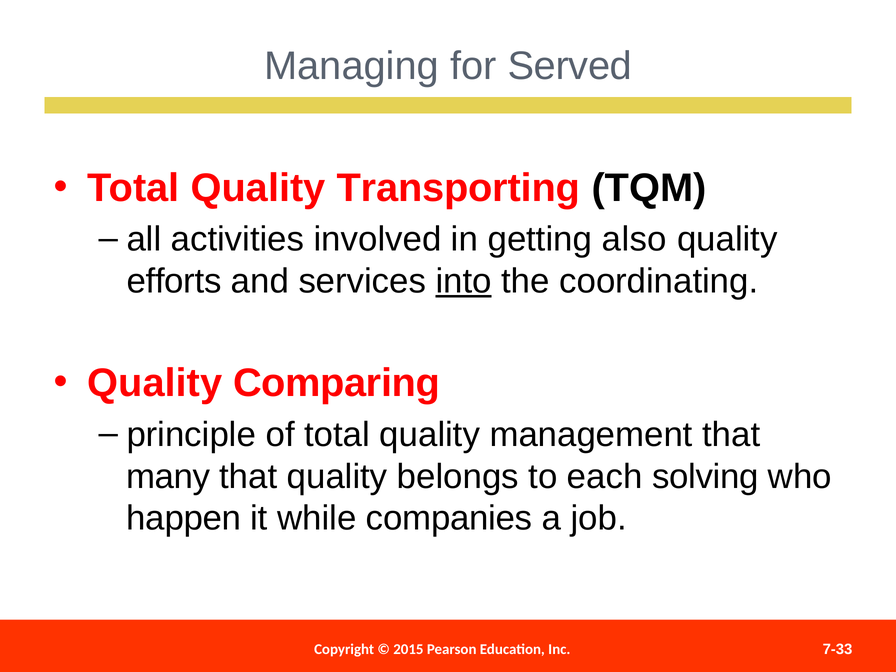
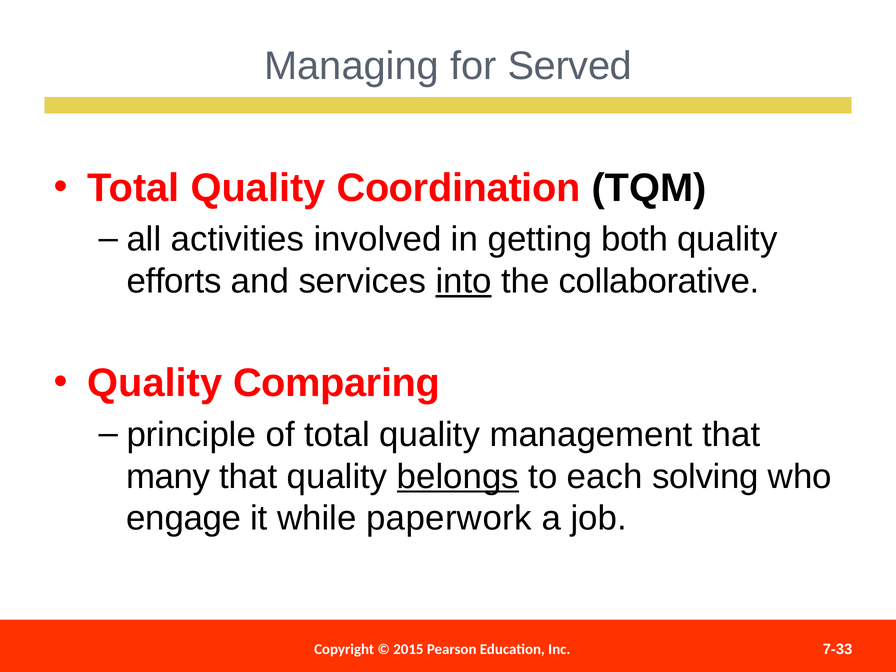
Transporting: Transporting -> Coordination (459, 188)
also: also -> both (635, 239)
coordinating: coordinating -> collaborative (659, 281)
belongs underline: none -> present (458, 477)
happen: happen -> engage (184, 518)
companies: companies -> paperwork (449, 518)
